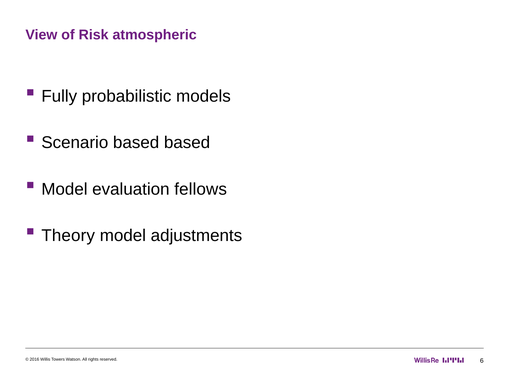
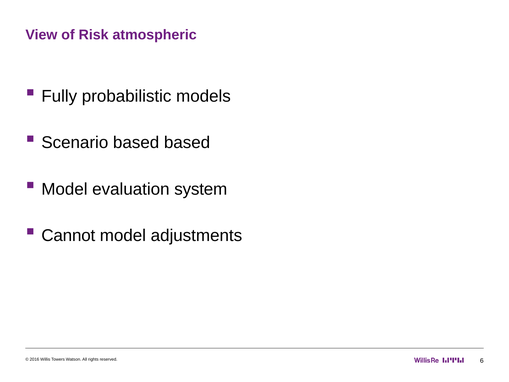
fellows: fellows -> system (201, 189)
Theory: Theory -> Cannot (68, 235)
